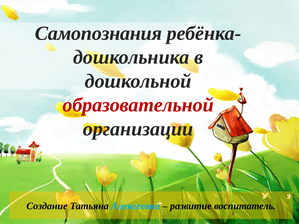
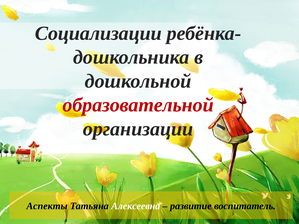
Самопознания: Самопознания -> Социализации (98, 33)
Создание: Создание -> Аспекты (47, 206)
Алексеевна colour: light blue -> white (136, 206)
